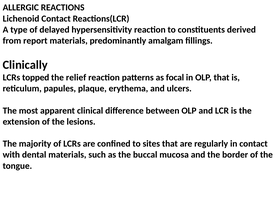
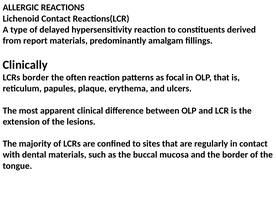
LCRs topped: topped -> border (36, 77)
relief: relief -> often (76, 77)
